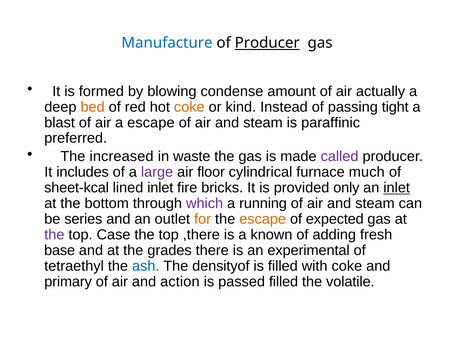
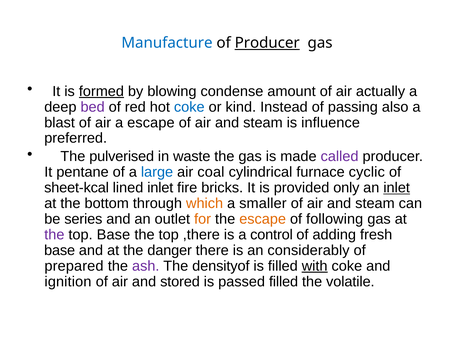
formed underline: none -> present (101, 91)
bed colour: orange -> purple (93, 107)
coke colour: orange -> blue (189, 107)
tight: tight -> also (395, 107)
paraffinic: paraffinic -> influence (331, 123)
increased: increased -> pulverised (122, 157)
includes: includes -> pentane (83, 172)
large colour: purple -> blue (157, 172)
floor: floor -> coal (211, 172)
much: much -> cyclic (367, 172)
which colour: purple -> orange (205, 204)
running: running -> smaller (263, 204)
expected: expected -> following (335, 219)
top Case: Case -> Base (113, 235)
known: known -> control (272, 235)
grades: grades -> danger (170, 251)
experimental: experimental -> considerably (308, 251)
tetraethyl: tetraethyl -> prepared (74, 266)
ash colour: blue -> purple (146, 266)
with underline: none -> present (315, 266)
primary: primary -> ignition (68, 282)
action: action -> stored (180, 282)
